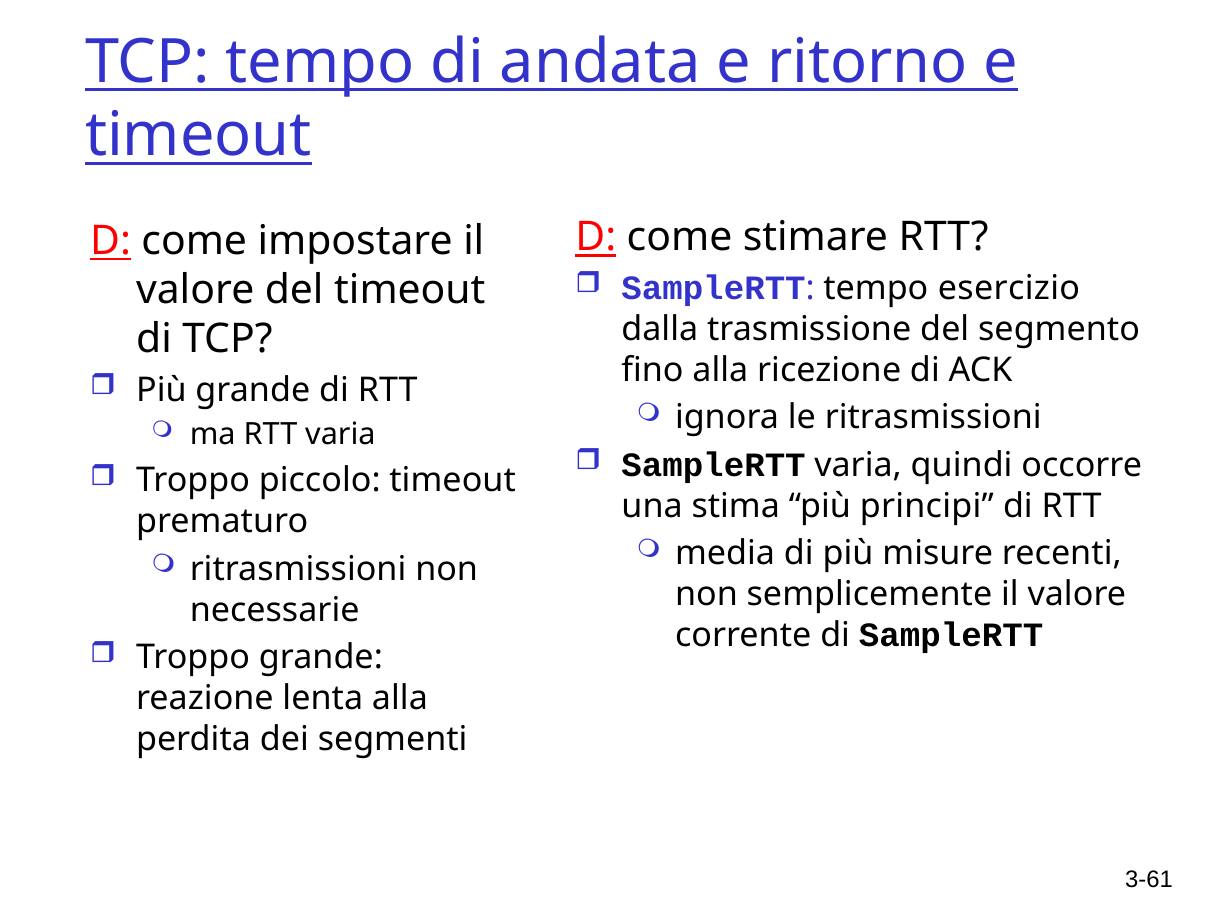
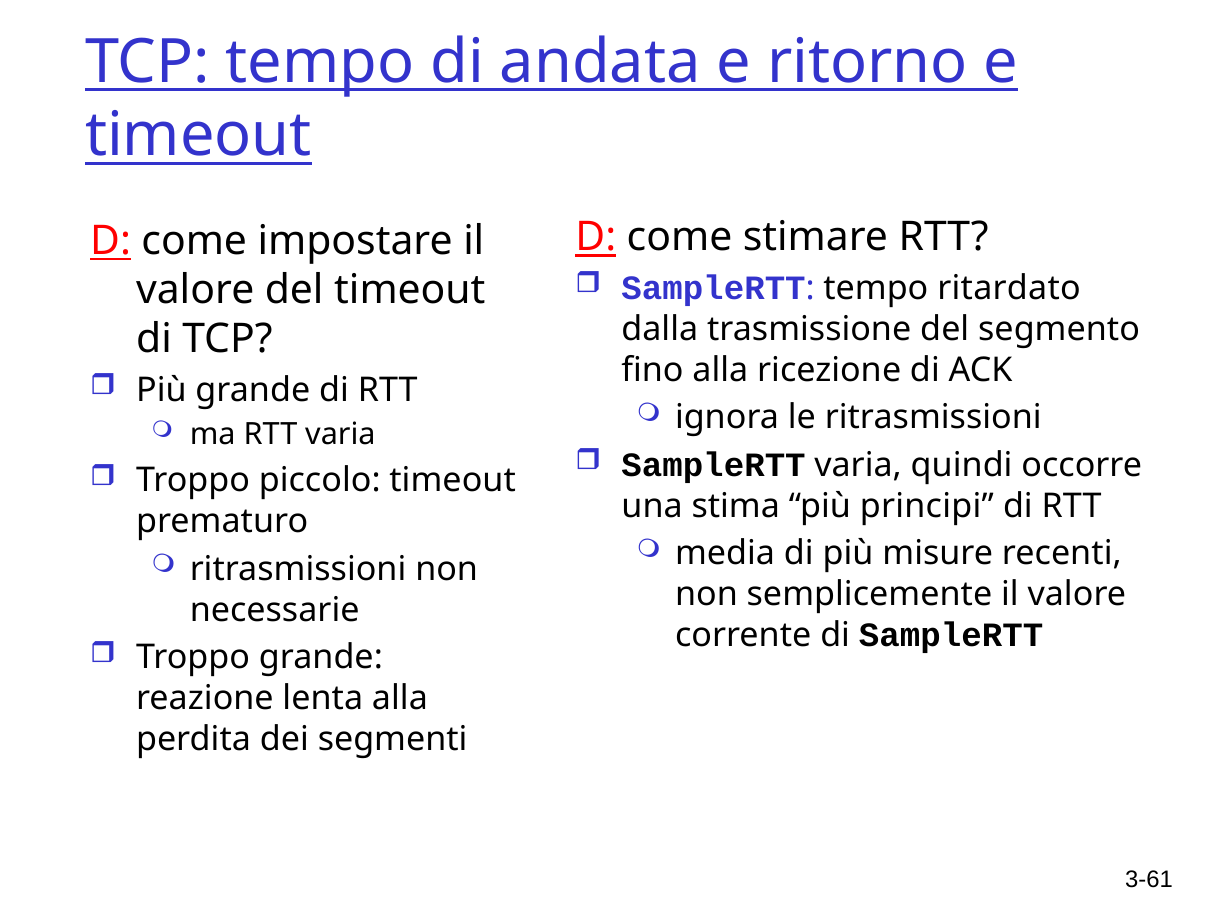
esercizio: esercizio -> ritardato (1009, 288)
